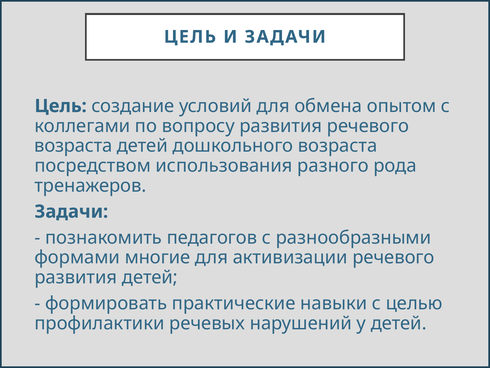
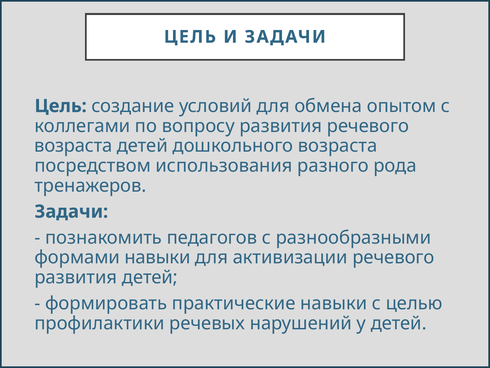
формами многие: многие -> навыки (158, 257)
